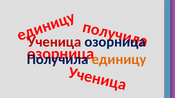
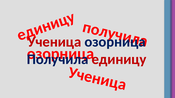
единицу colour: orange -> red (119, 60)
